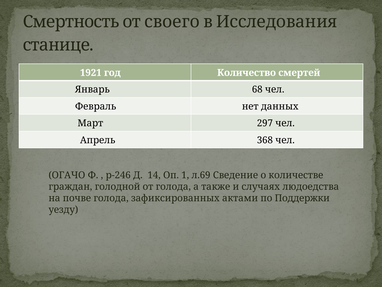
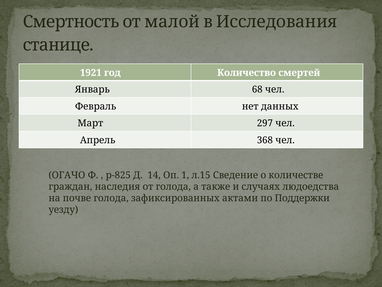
своего: своего -> малой (172, 22)
р-246: р-246 -> р-825 (118, 175)
л.69: л.69 -> л.15 (201, 175)
голодной: голодной -> наследия (117, 186)
